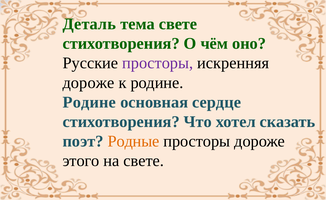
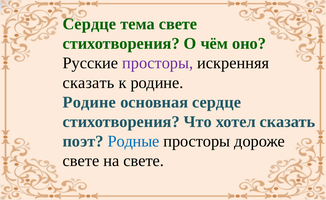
Деталь: Деталь -> Сердце (89, 24)
дороже: дороже -> сказать (88, 83)
Родные colour: orange -> blue (133, 142)
этого: этого -> свете (81, 161)
